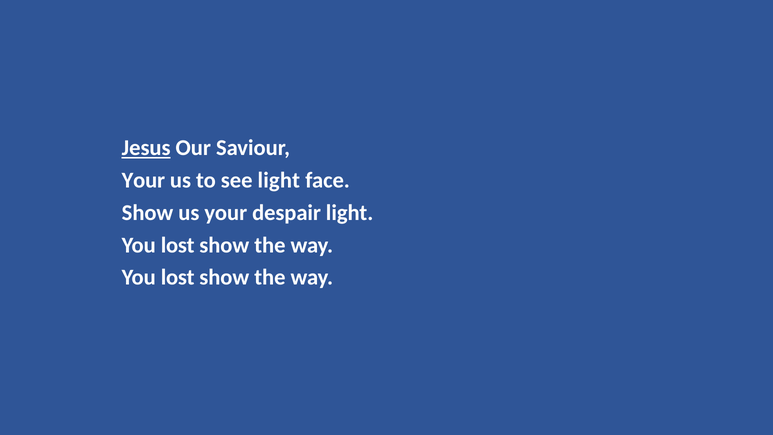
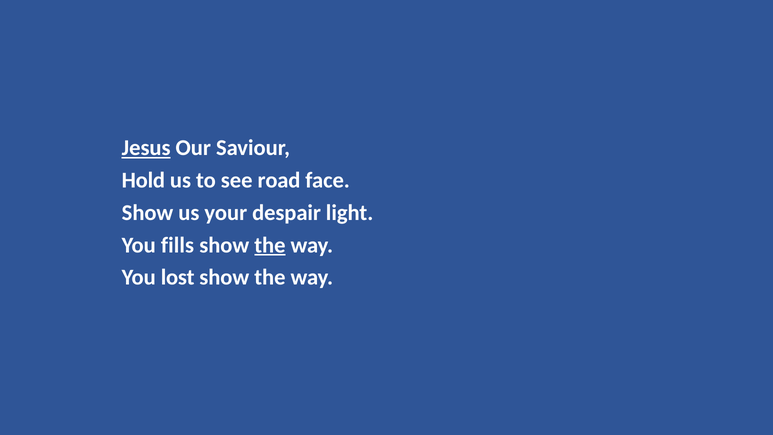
Your: Your -> Hold (143, 180)
see light: light -> road (279, 180)
lost: lost -> fills (177, 245)
the underline: none -> present (270, 245)
